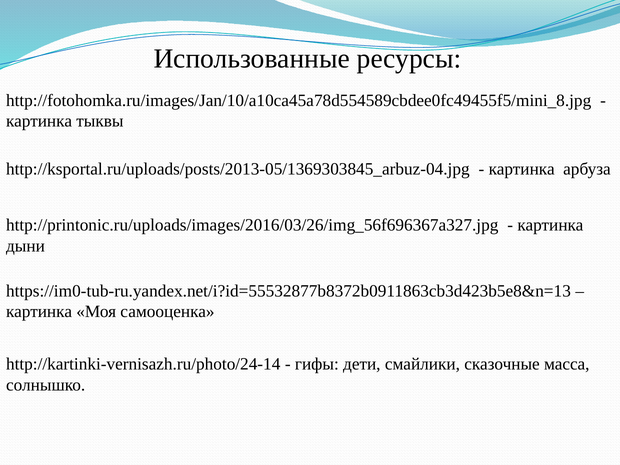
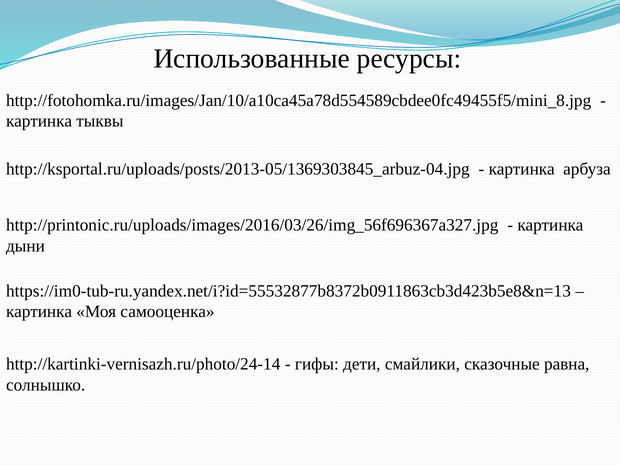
масса: масса -> равна (567, 364)
